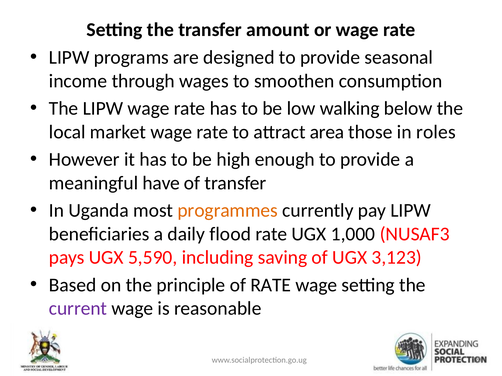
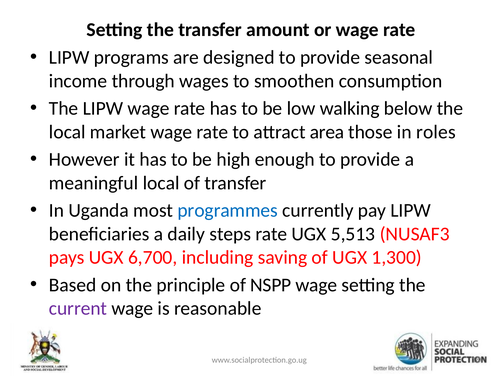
meaningful have: have -> local (161, 183)
programmes colour: orange -> blue (228, 211)
flood: flood -> steps (230, 234)
1,000: 1,000 -> 5,513 (353, 234)
5,590: 5,590 -> 6,700 (153, 258)
3,123: 3,123 -> 1,300 (397, 258)
of RATE: RATE -> NSPP (271, 285)
